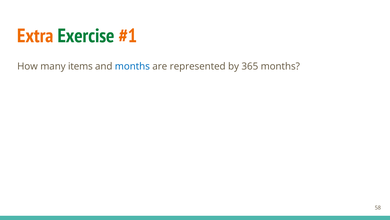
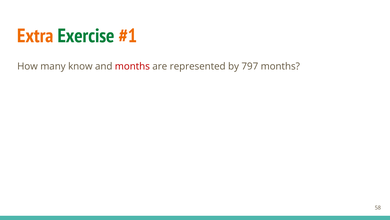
items: items -> know (80, 66)
months colour: blue -> red (132, 66)
365: 365 -> 797 (250, 66)
